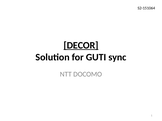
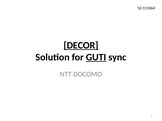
GUTI underline: none -> present (96, 57)
